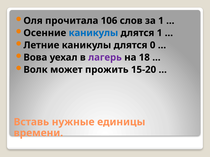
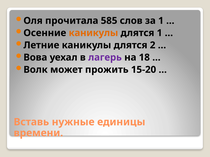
106: 106 -> 585 (109, 21)
каникулы colour: blue -> orange (93, 33)
0: 0 -> 2 (153, 45)
